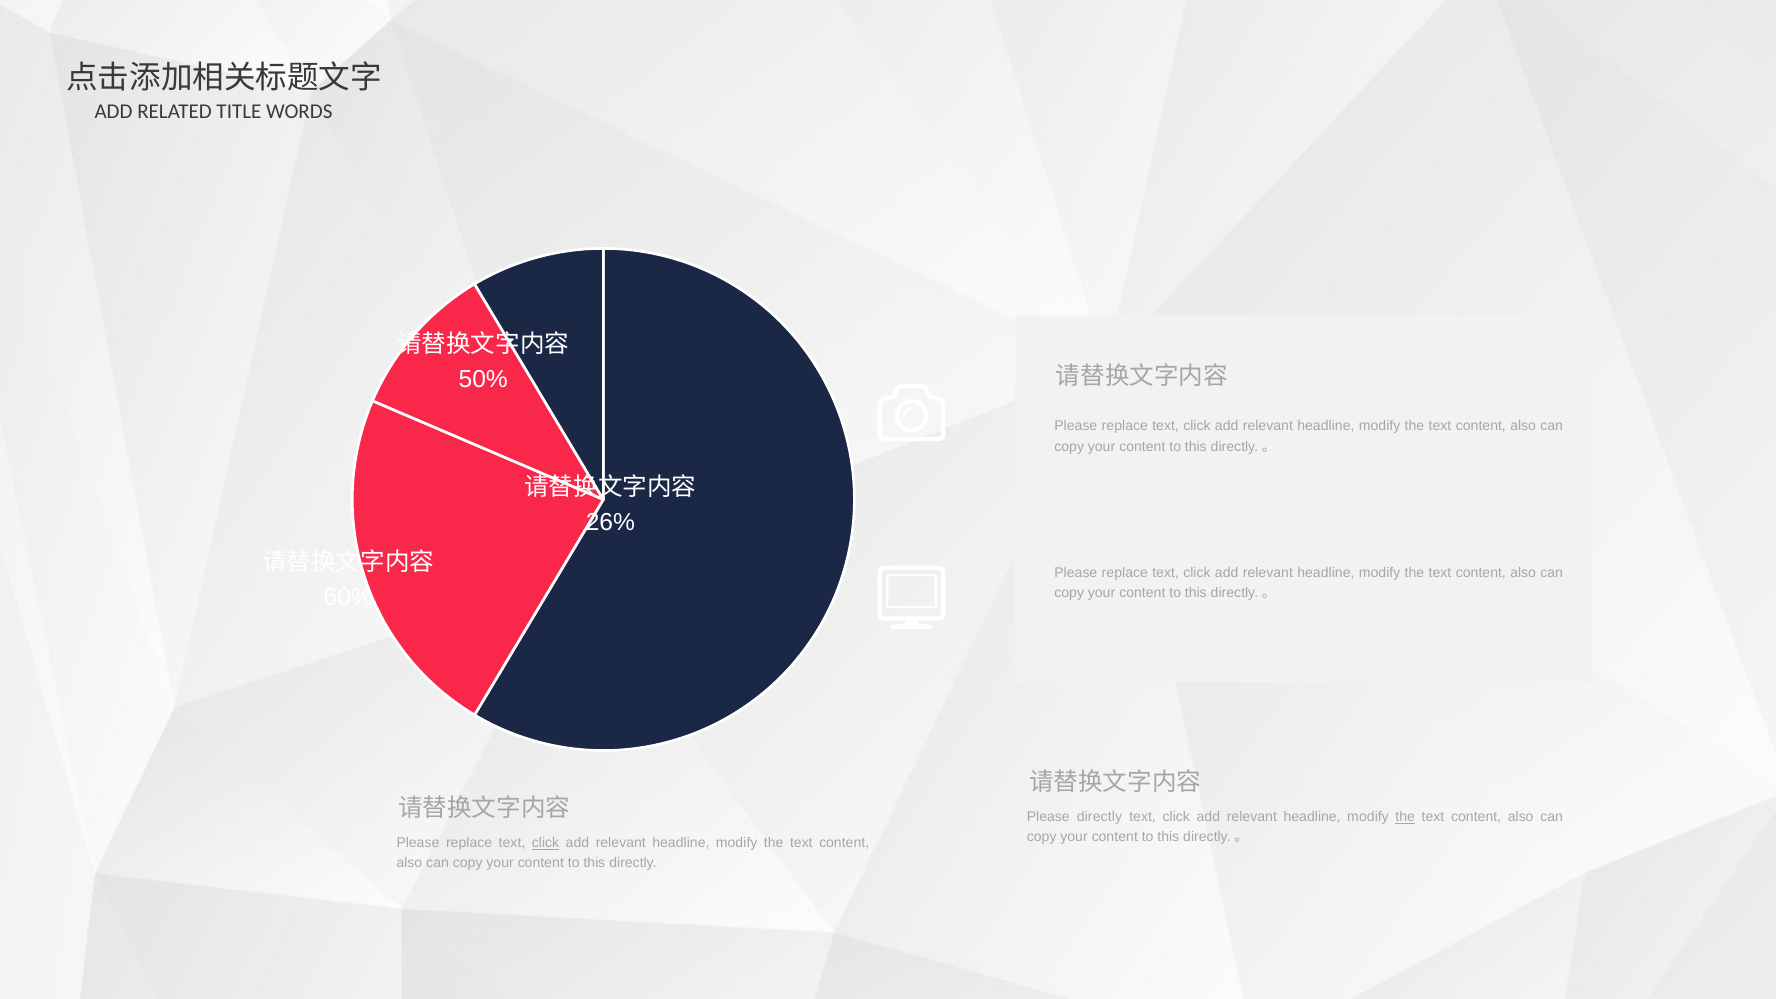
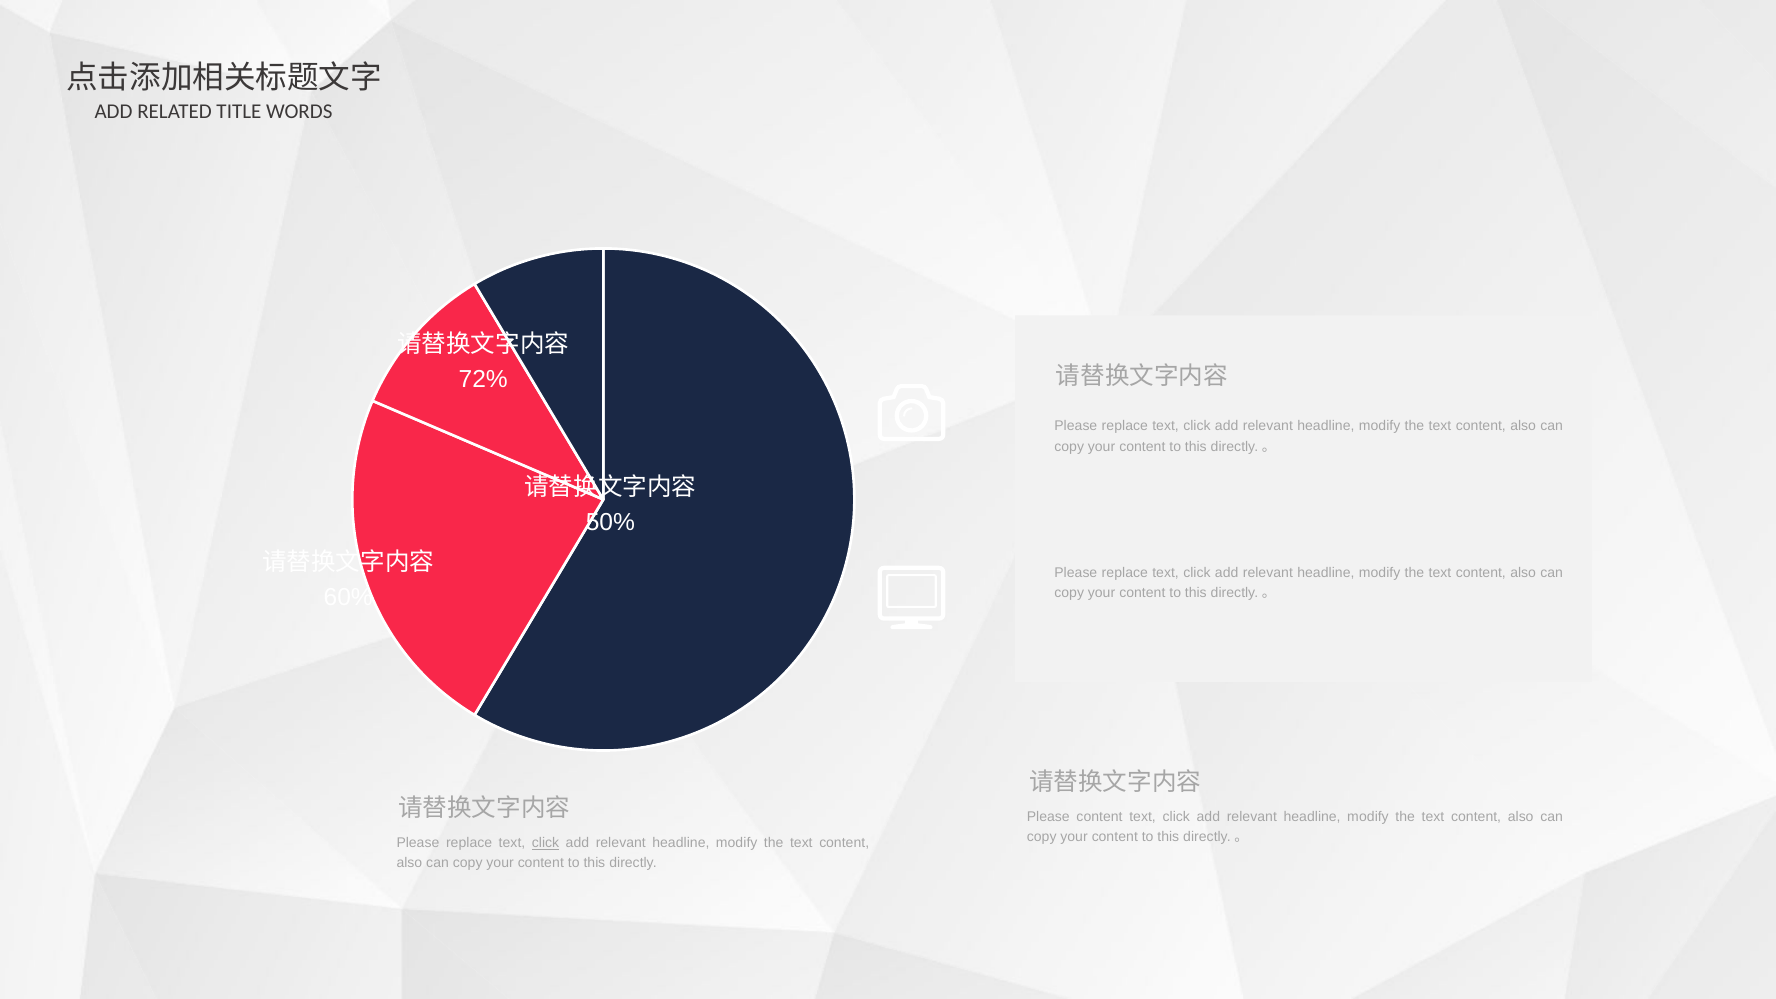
50%: 50% -> 72% (483, 379)
26%: 26% -> 50% (610, 523)
Please directly: directly -> content (1100, 817)
the underline: present -> none (1405, 817)
